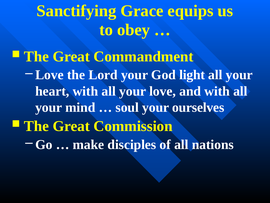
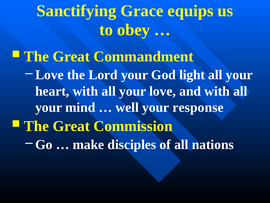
soul: soul -> well (127, 107)
ourselves: ourselves -> response (198, 107)
